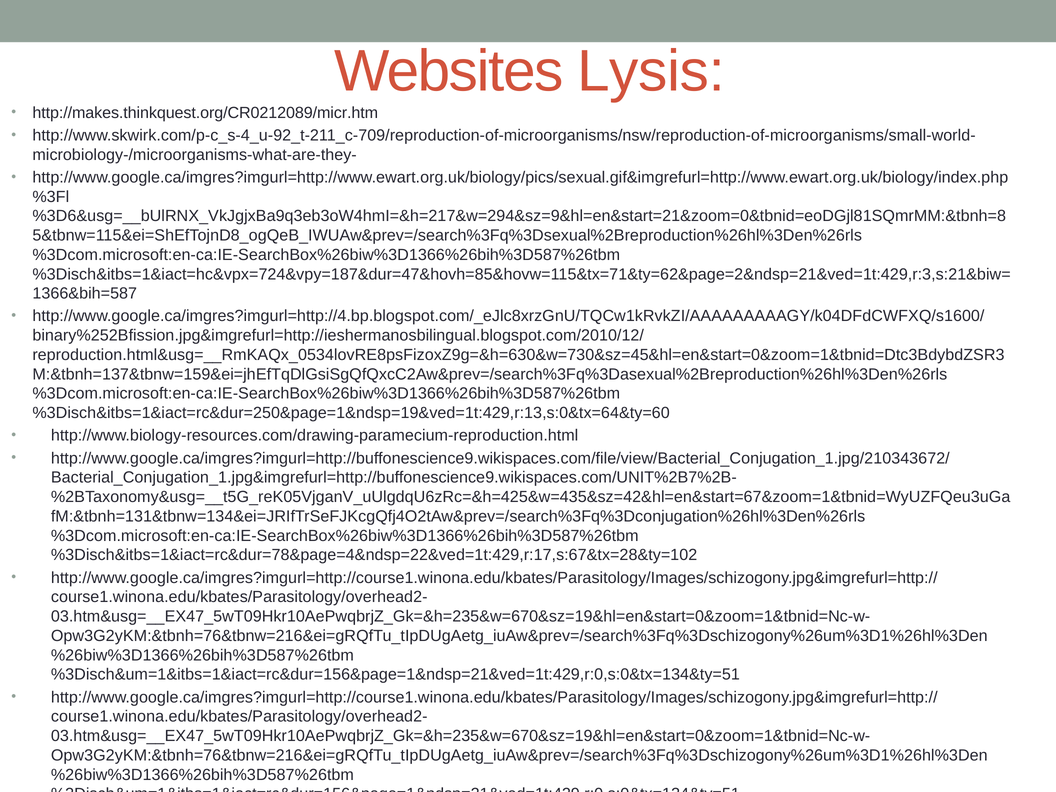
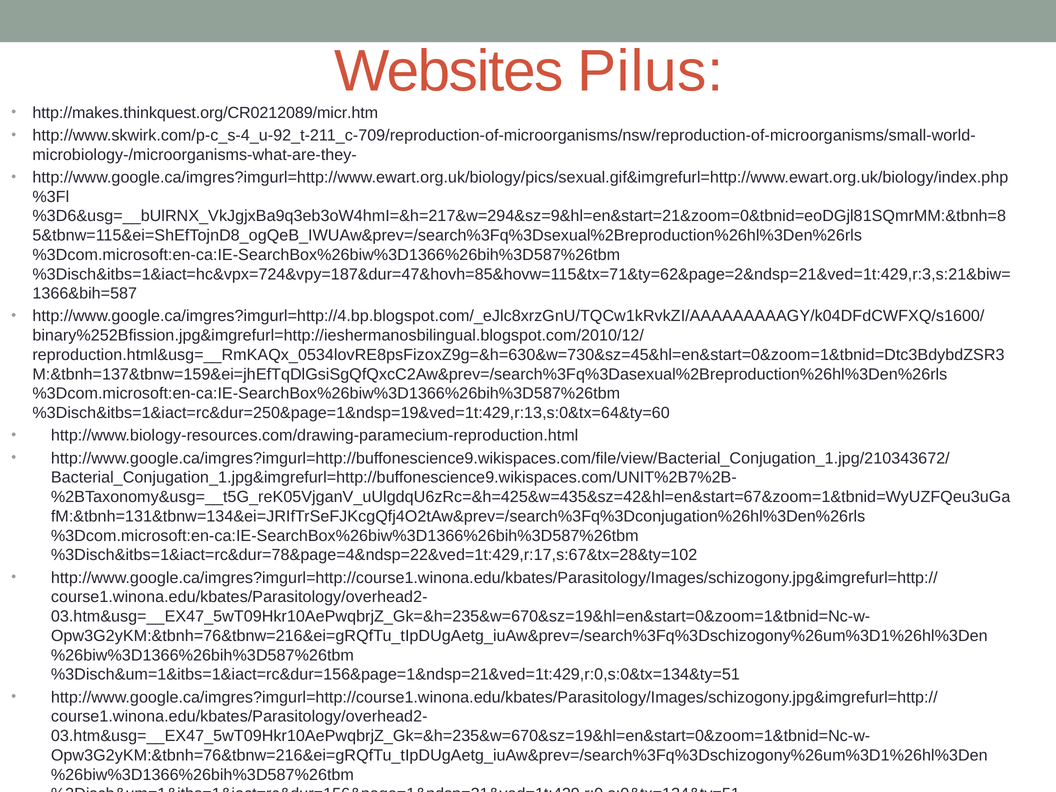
Lysis: Lysis -> Pilus (650, 71)
